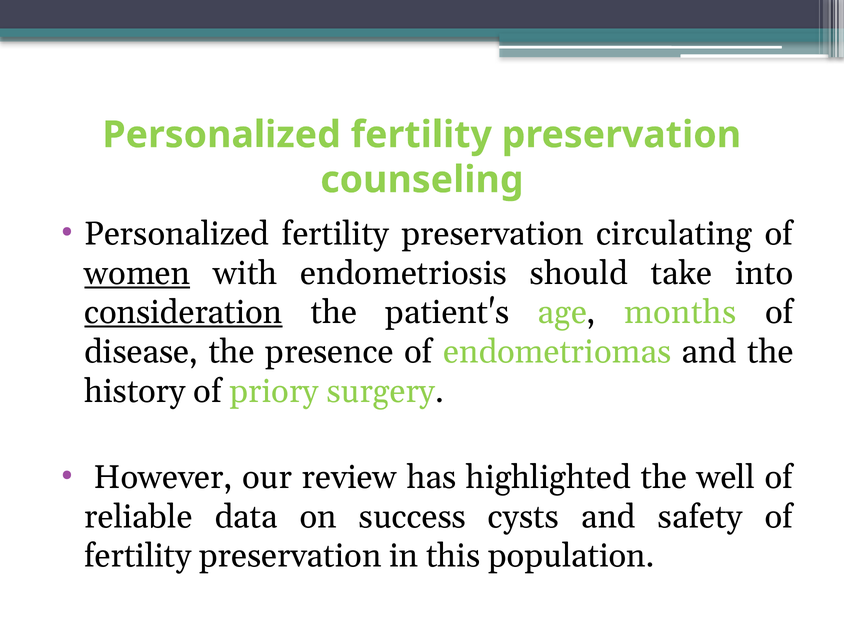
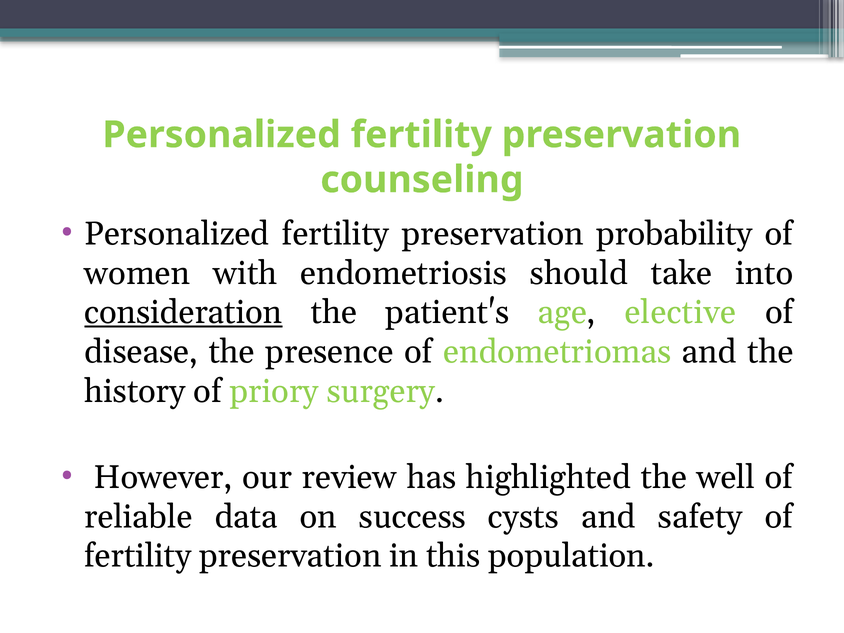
circulating: circulating -> probability (674, 234)
women underline: present -> none (137, 273)
months: months -> elective (680, 313)
